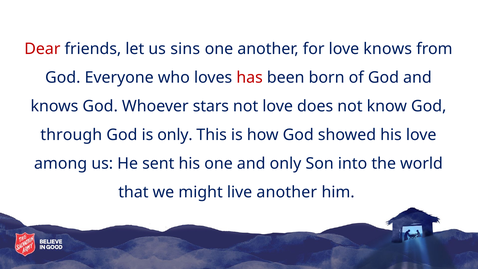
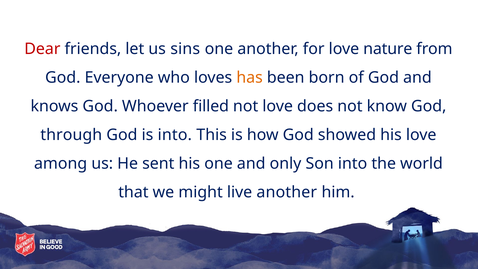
love knows: knows -> nature (388, 49)
has colour: red -> orange (250, 77)
stars: stars -> filled (211, 106)
is only: only -> into (175, 135)
